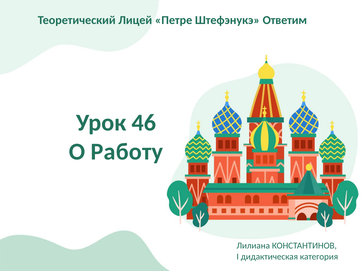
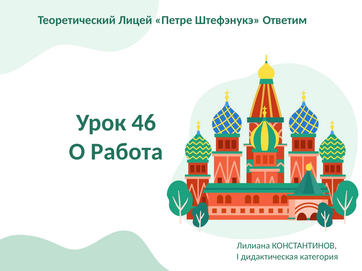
Работу: Работу -> Работа (127, 152)
